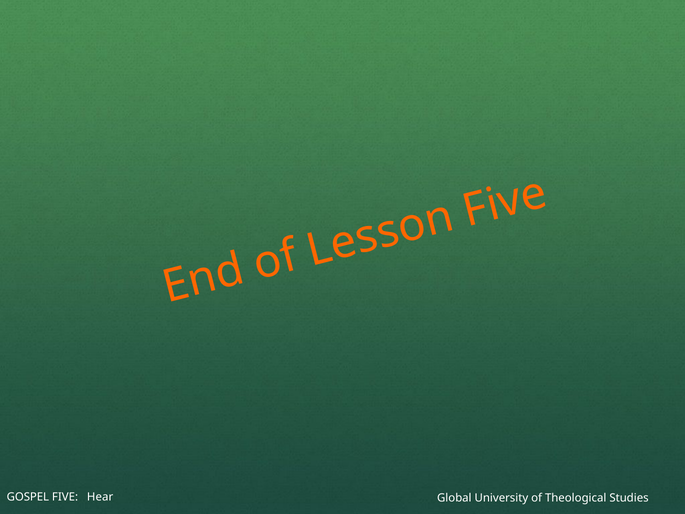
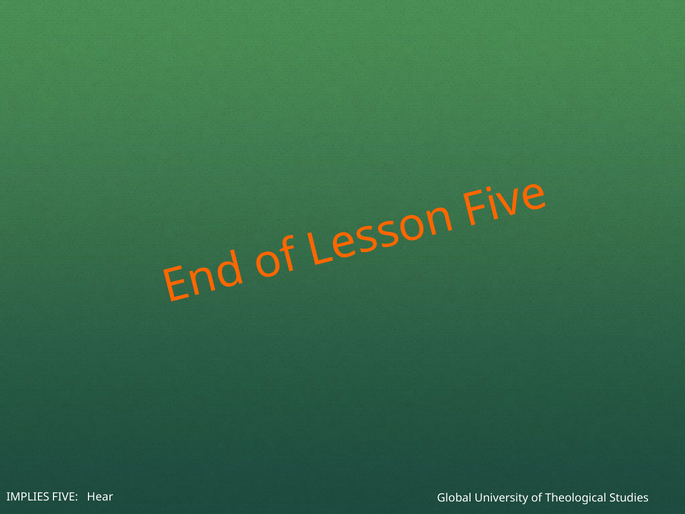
GOSPEL: GOSPEL -> IMPLIES (28, 497)
